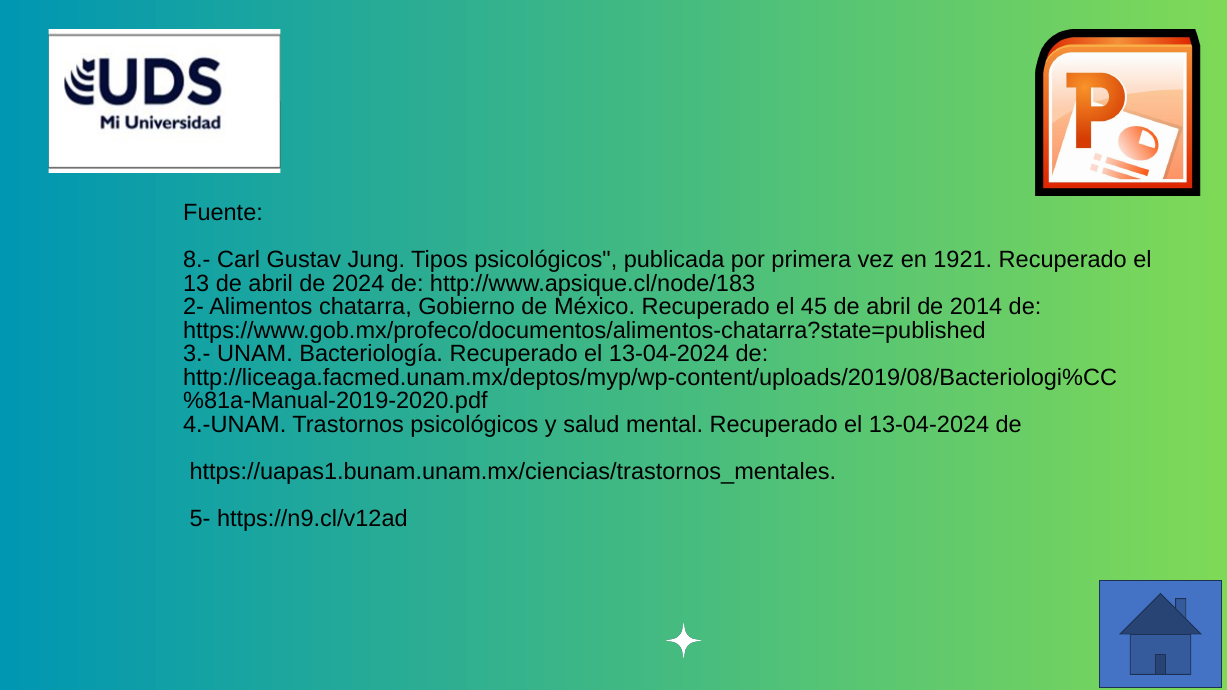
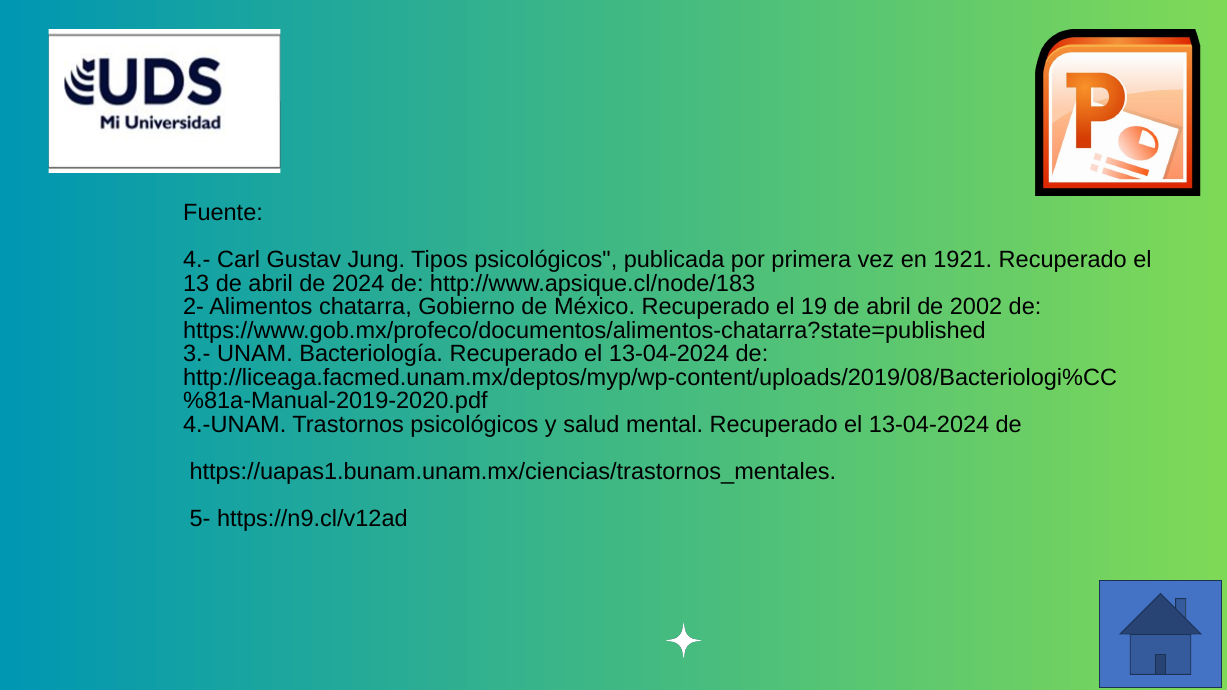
8.-: 8.- -> 4.- (197, 260)
45: 45 -> 19 (814, 307)
2014: 2014 -> 2002 (976, 307)
